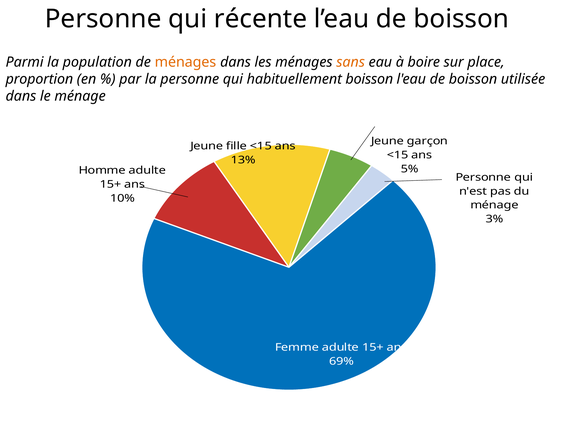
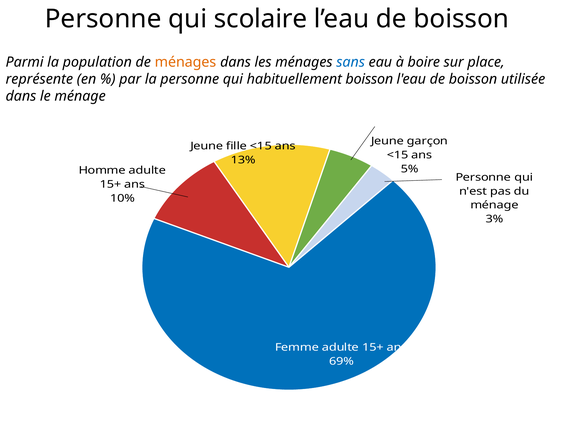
récente: récente -> scolaire (261, 19)
sans colour: orange -> blue (351, 62)
proportion: proportion -> représente (39, 79)
